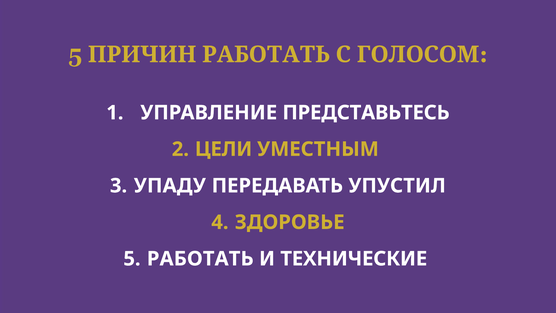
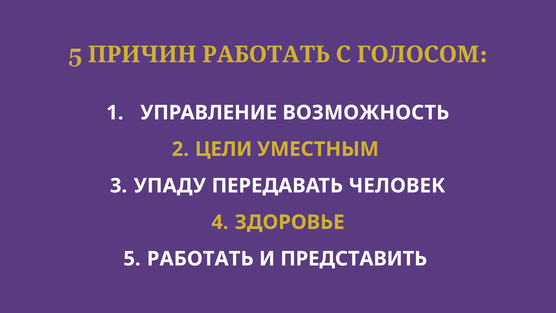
ПРЕДСТАВЬТЕСЬ: ПРЕДСТАВЬТЕСЬ -> ВОЗМОЖНОСТЬ (366, 113)
УПУСТИЛ: УПУСТИЛ -> ЧЕЛОВЕК (397, 186)
ТЕХНИЧЕСКИЕ: ТЕХНИЧЕСКИЕ -> ПРЕДСТАВИТЬ (354, 259)
